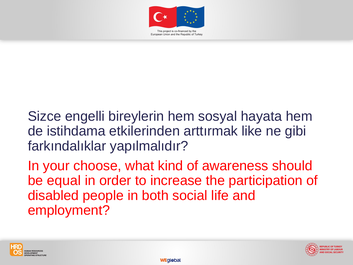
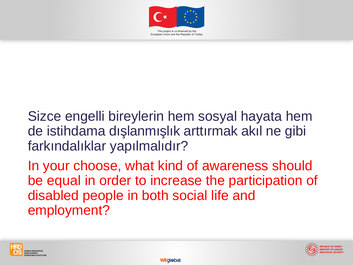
etkilerinden: etkilerinden -> dışlanmışlık (145, 131)
like: like -> akıl (252, 131)
